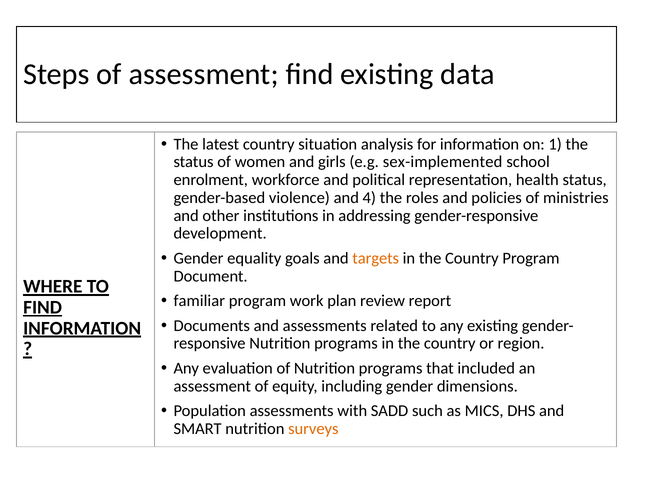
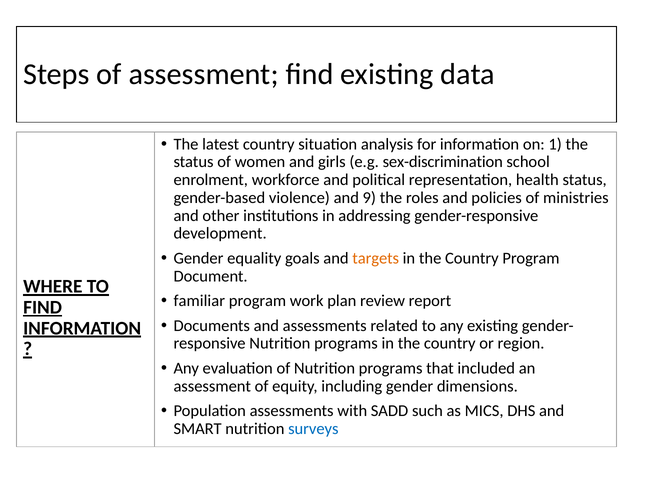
sex-implemented: sex-implemented -> sex-discrimination (443, 162)
4: 4 -> 9 (369, 198)
surveys colour: orange -> blue (313, 429)
